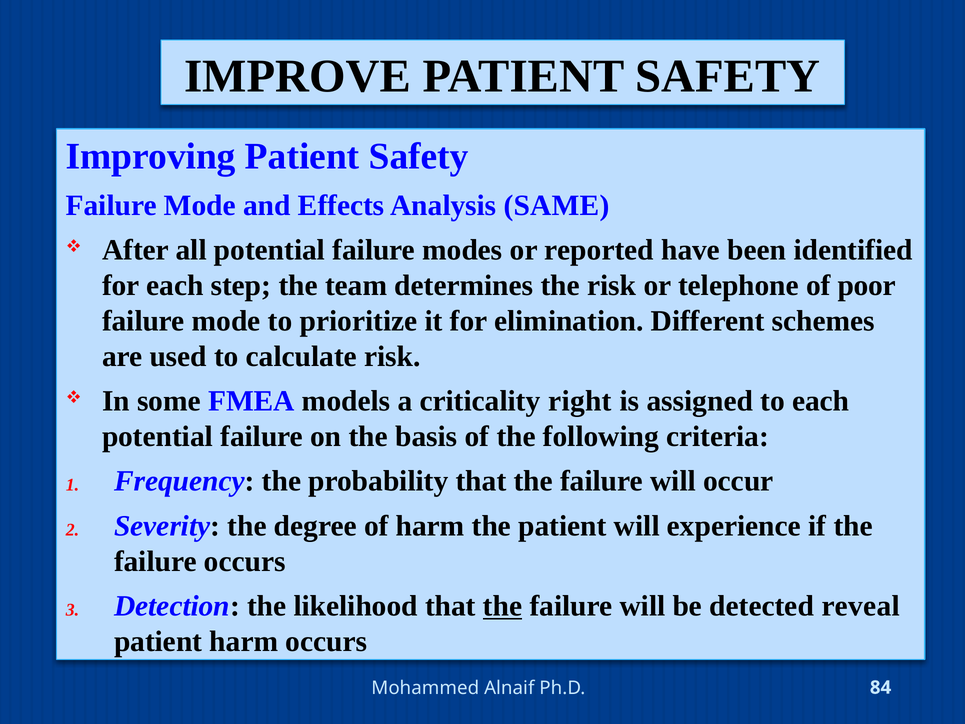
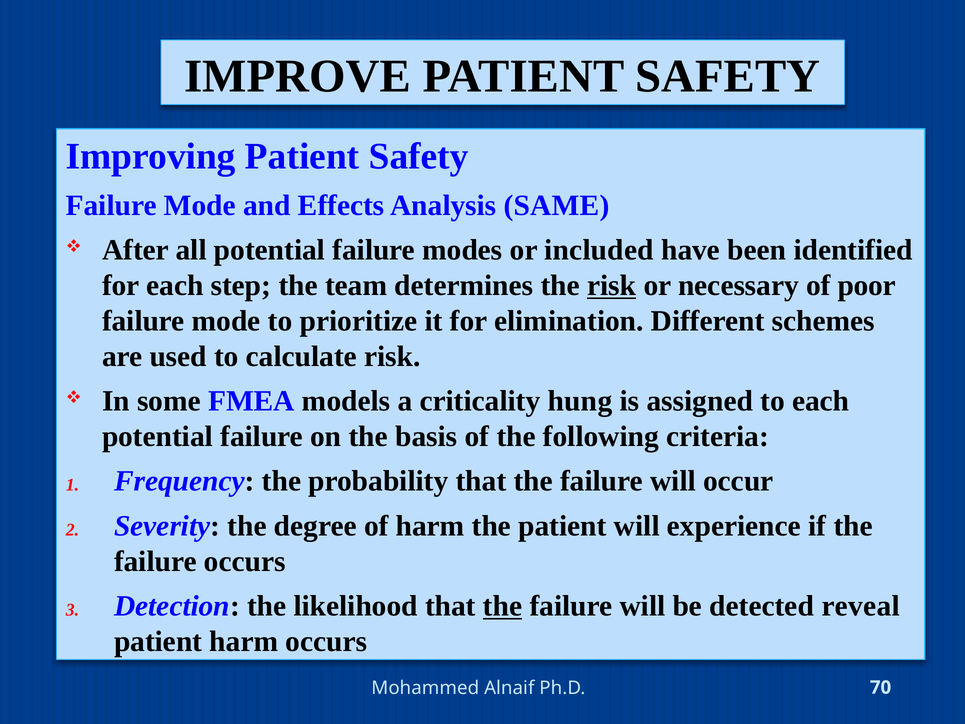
reported: reported -> included (599, 250)
risk underline: none -> present (612, 285)
telephone: telephone -> necessary (738, 285)
right: right -> hung (580, 401)
84: 84 -> 70 (881, 687)
